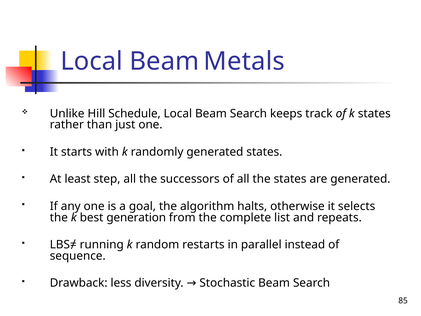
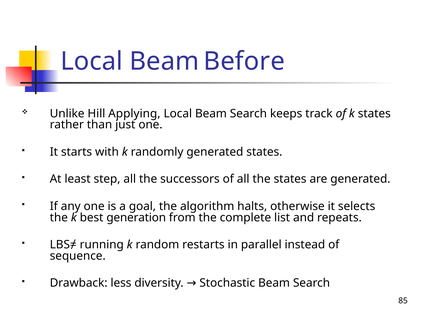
Metals: Metals -> Before (244, 61)
Schedule: Schedule -> Applying (134, 113)
